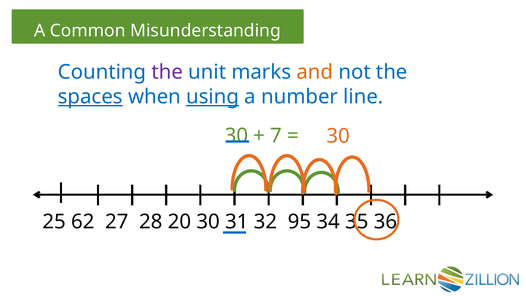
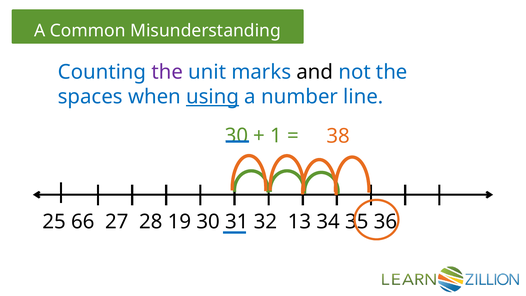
and colour: orange -> black (315, 72)
spaces underline: present -> none (90, 97)
7: 7 -> 1 (276, 136)
30: 30 -> 38 (338, 136)
62: 62 -> 66 (83, 222)
20: 20 -> 19 (179, 222)
95: 95 -> 13 (299, 222)
